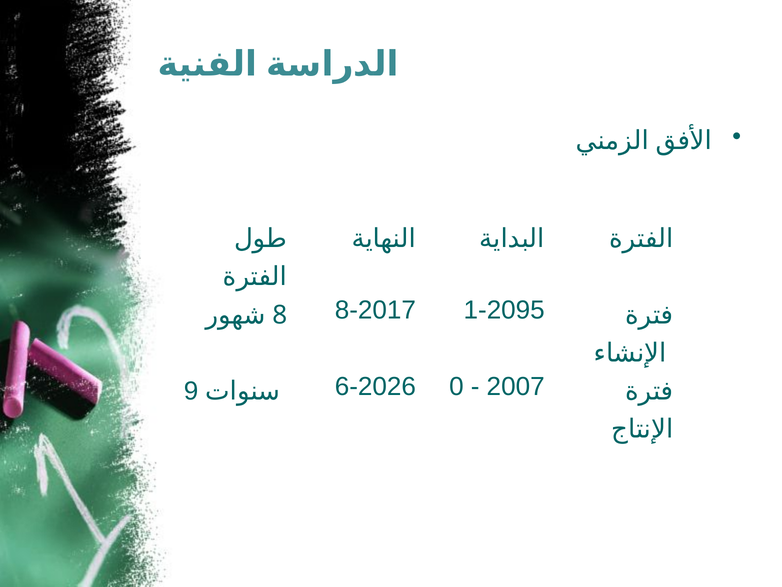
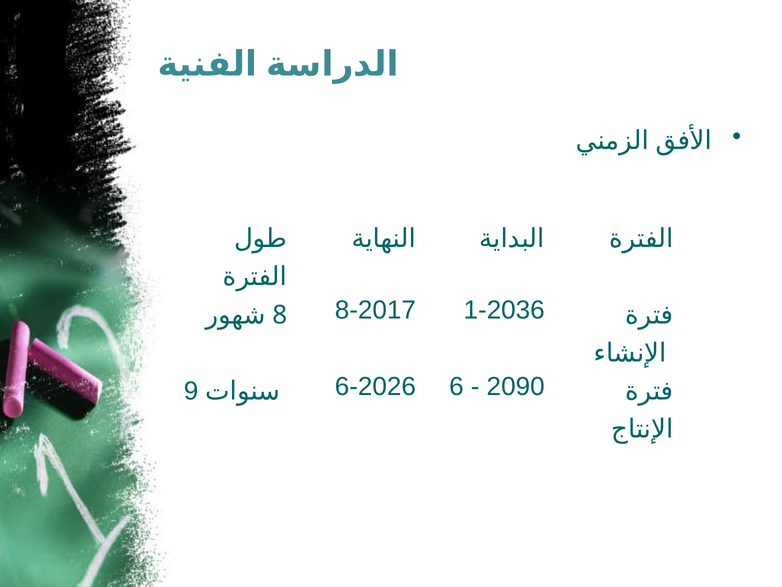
1-2095: 1-2095 -> 1-2036 (504, 310)
0: 0 -> 6 (456, 386)
2007: 2007 -> 2090 (516, 386)
